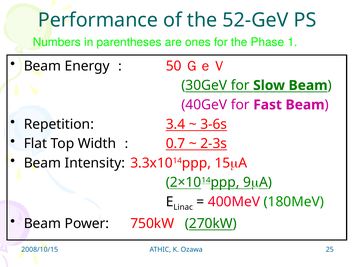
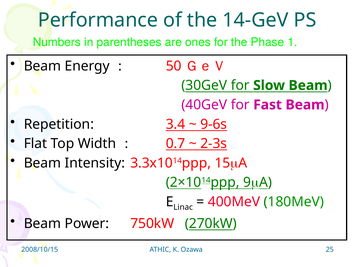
52-GeV: 52-GeV -> 14-GeV (255, 20)
3-6s: 3-6s -> 9-6s (214, 124)
